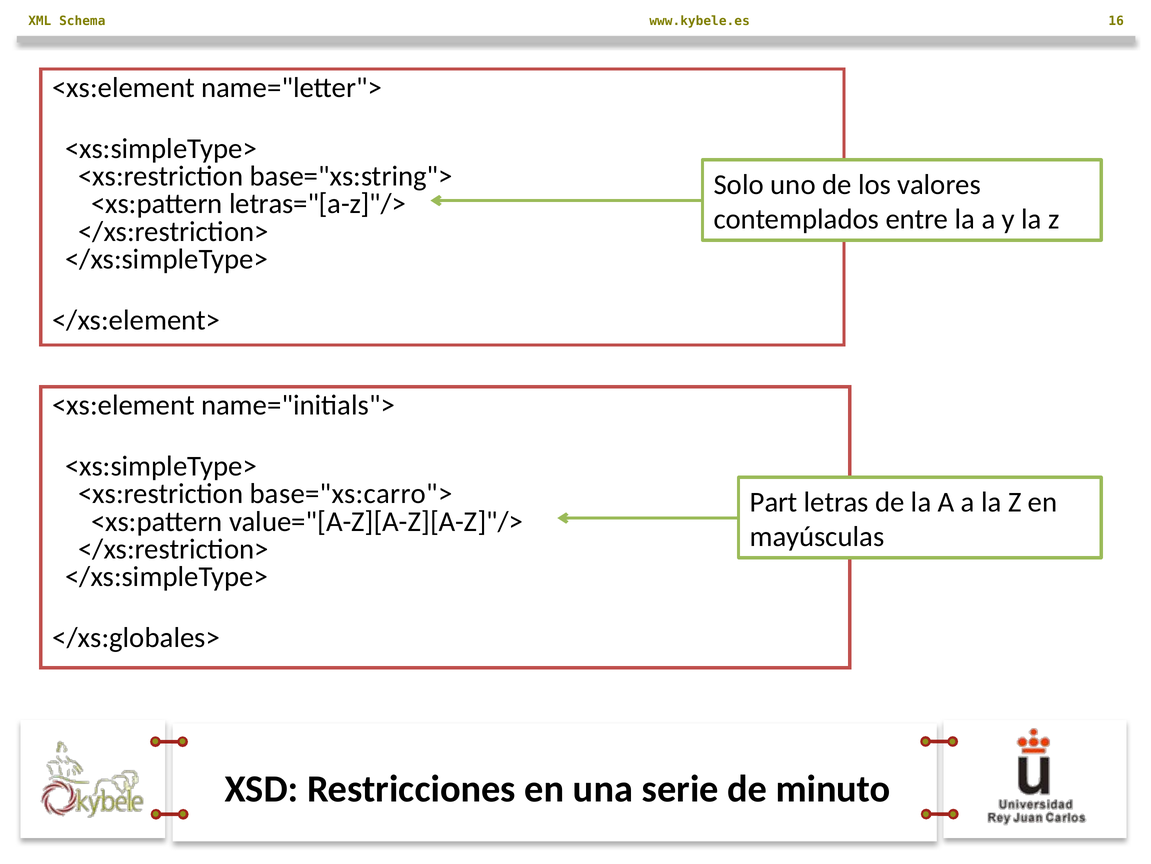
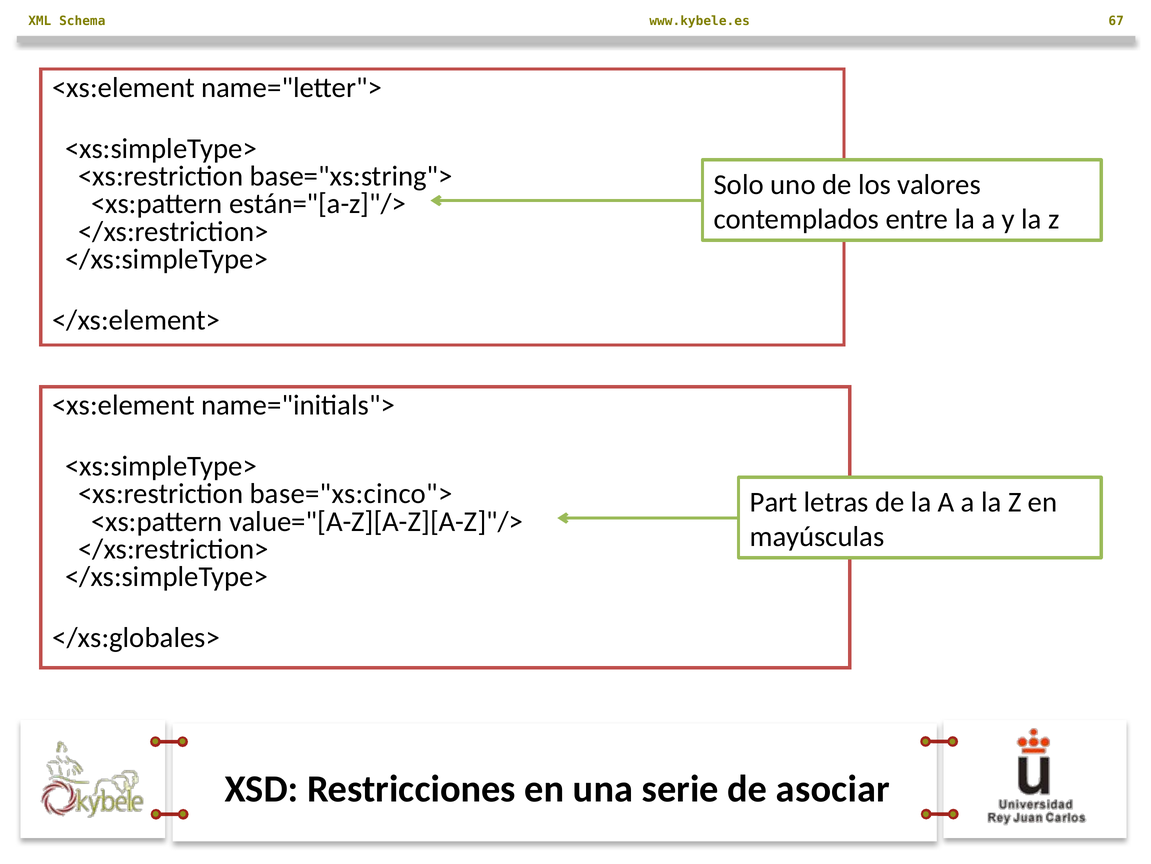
16: 16 -> 67 (1116, 21)
letras="[a-z]"/>: letras="[a-z]"/> -> están="[a-z]"/> (317, 204)
base="xs:carro">: base="xs:carro"> -> base="xs:cinco"> (351, 493)
minuto: minuto -> asociar (833, 788)
